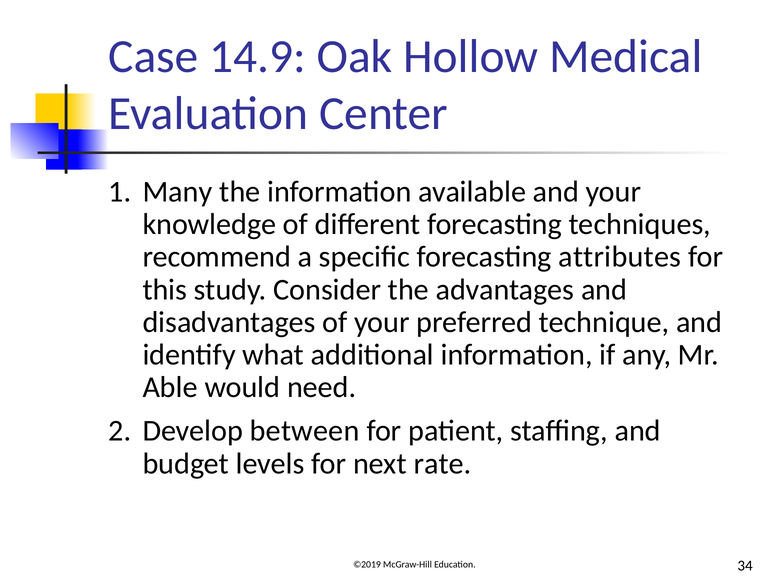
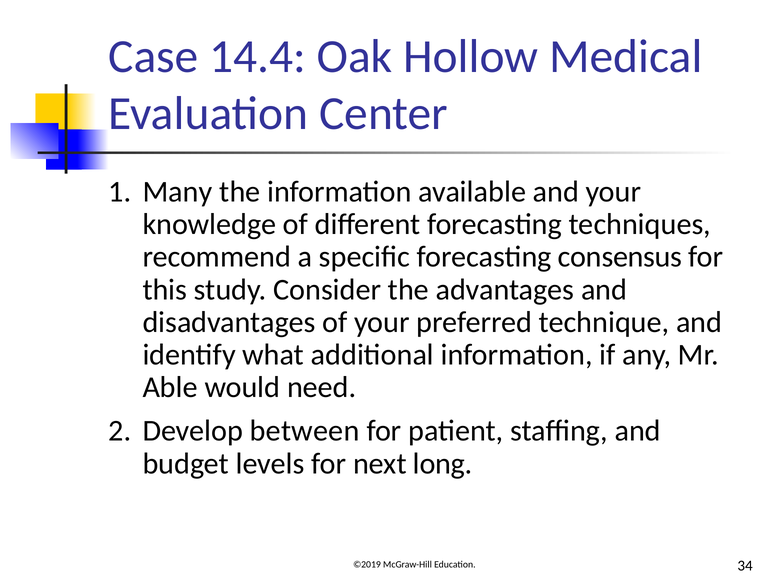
14.9: 14.9 -> 14.4 (258, 56)
attributes: attributes -> consensus (620, 257)
rate: rate -> long (443, 463)
